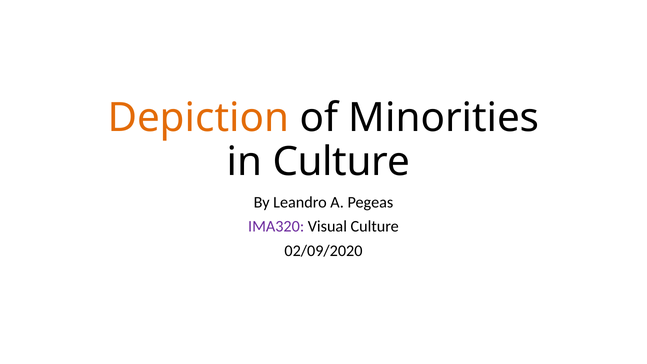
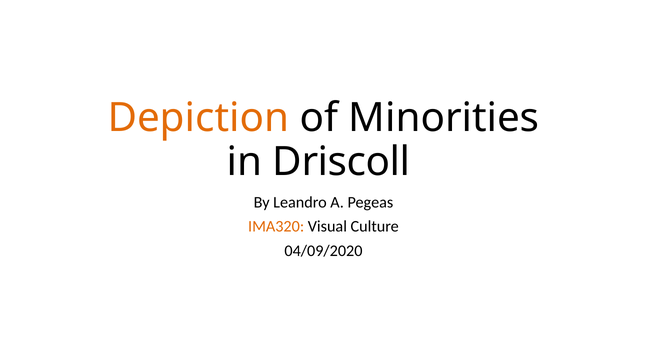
in Culture: Culture -> Driscoll (341, 162)
IMA320 colour: purple -> orange (276, 226)
02/09/2020: 02/09/2020 -> 04/09/2020 (323, 251)
